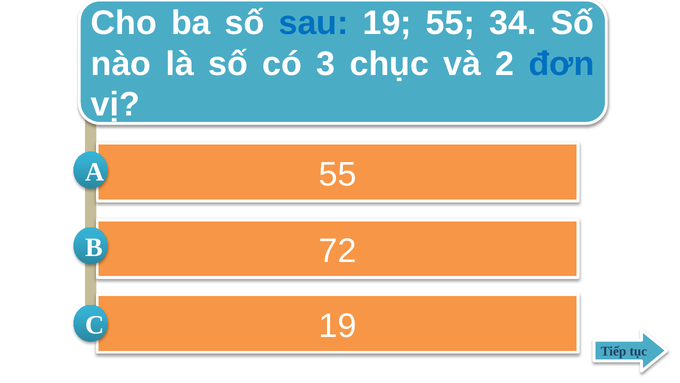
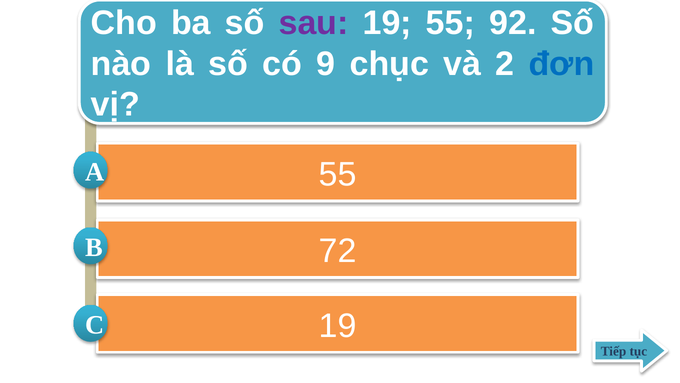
sau colour: blue -> purple (314, 23)
34: 34 -> 92 (513, 23)
3: 3 -> 9 (326, 64)
